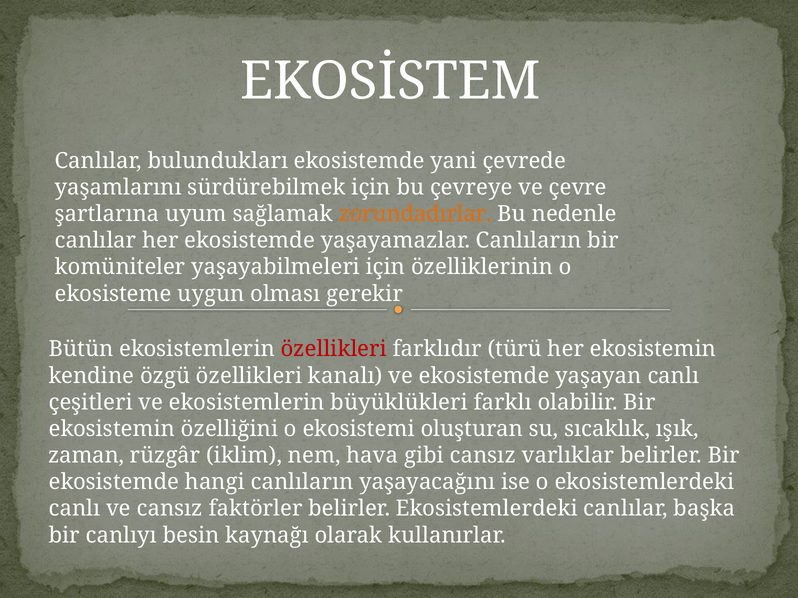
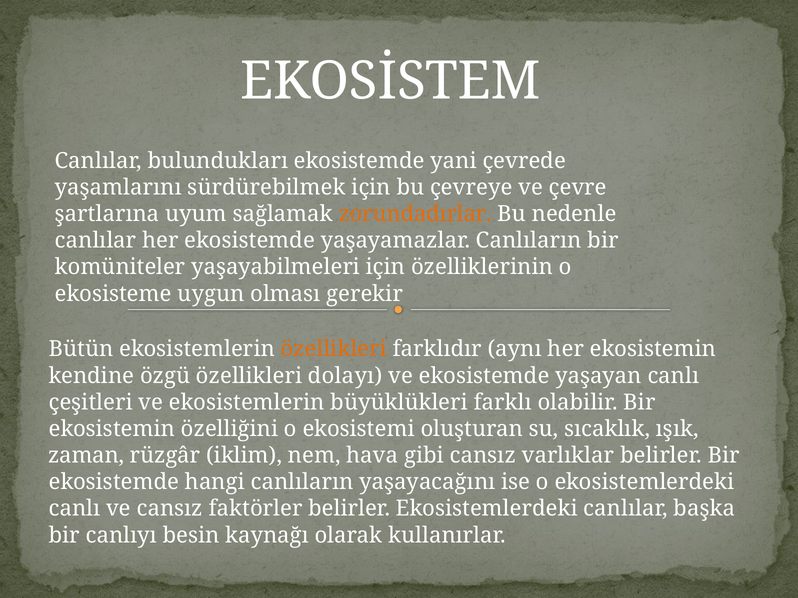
özellikleri colour: red -> orange (334, 349)
türü: türü -> aynı (515, 349)
kanalı: kanalı -> dolayı (345, 376)
